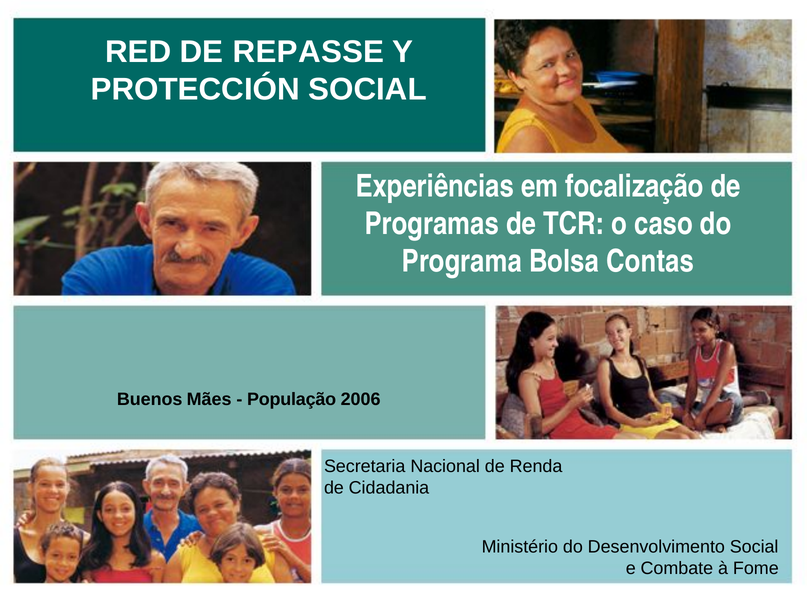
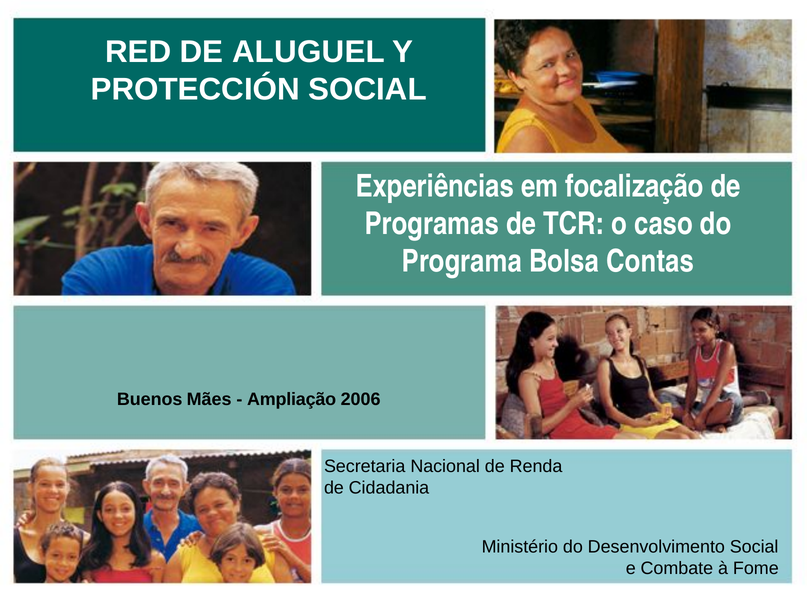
REPASSE: REPASSE -> ALUGUEL (309, 52)
População: População -> Ampliação (292, 399)
